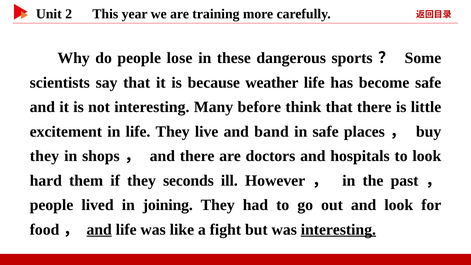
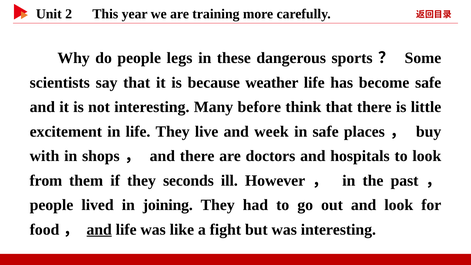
lose: lose -> legs (180, 58)
band: band -> week (271, 132)
they: they -> with (45, 156)
hard: hard -> from (46, 181)
interesting underline: present -> none (338, 229)
